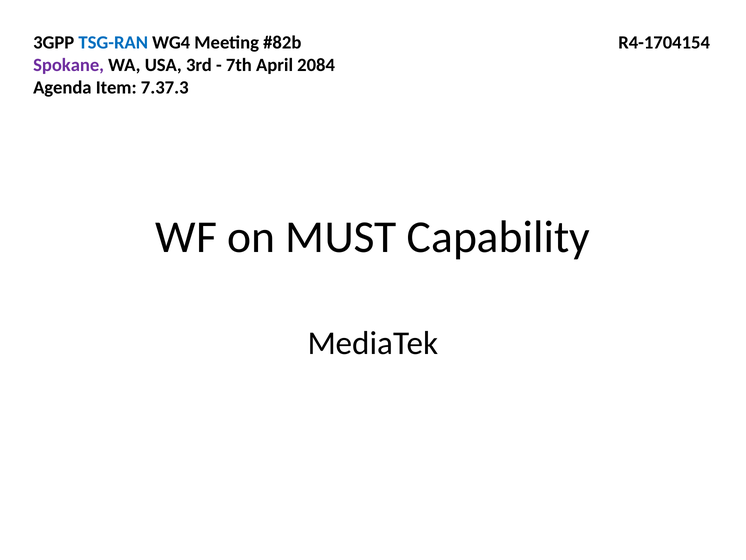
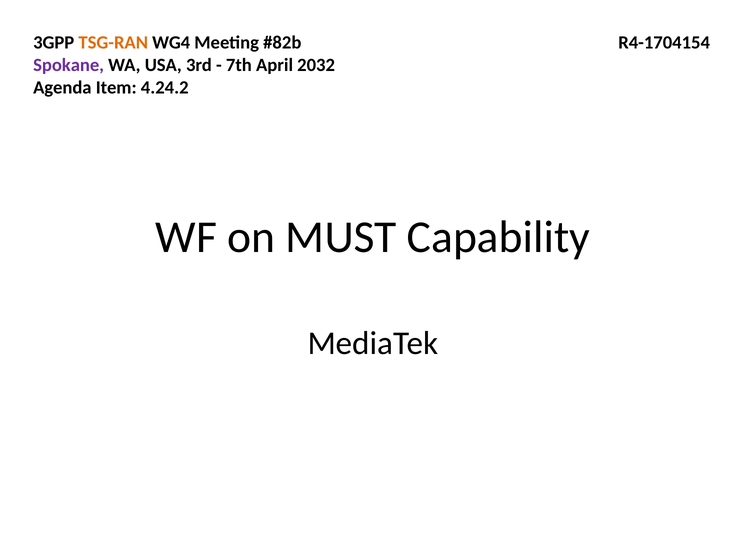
TSG-RAN colour: blue -> orange (113, 43)
2084: 2084 -> 2032 (316, 65)
7.37.3: 7.37.3 -> 4.24.2 (165, 87)
